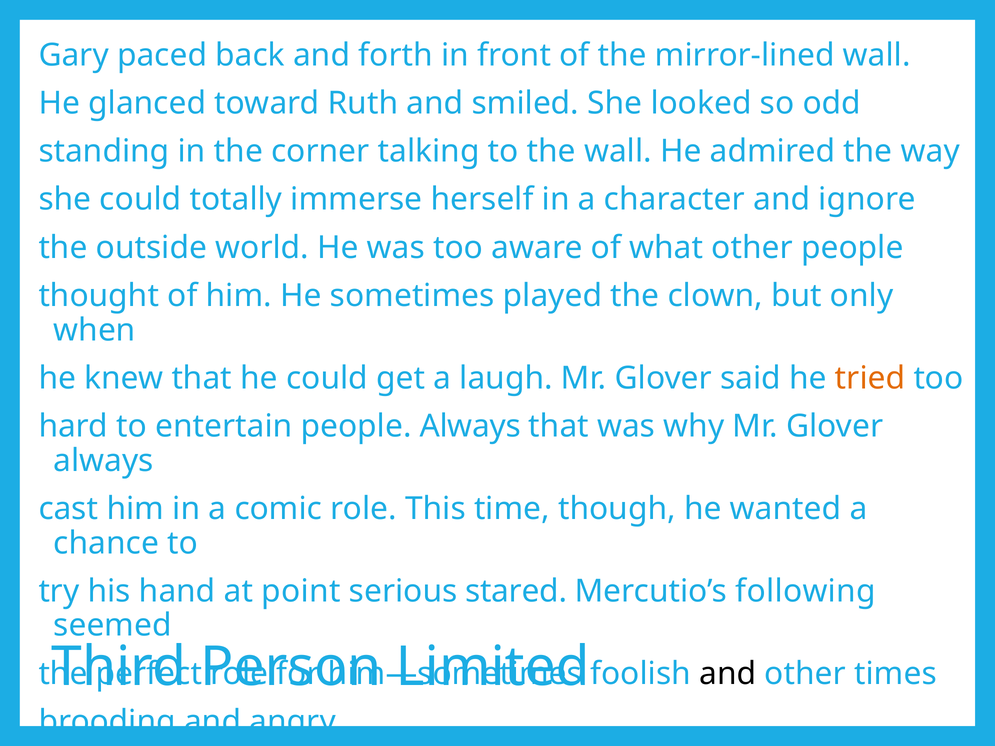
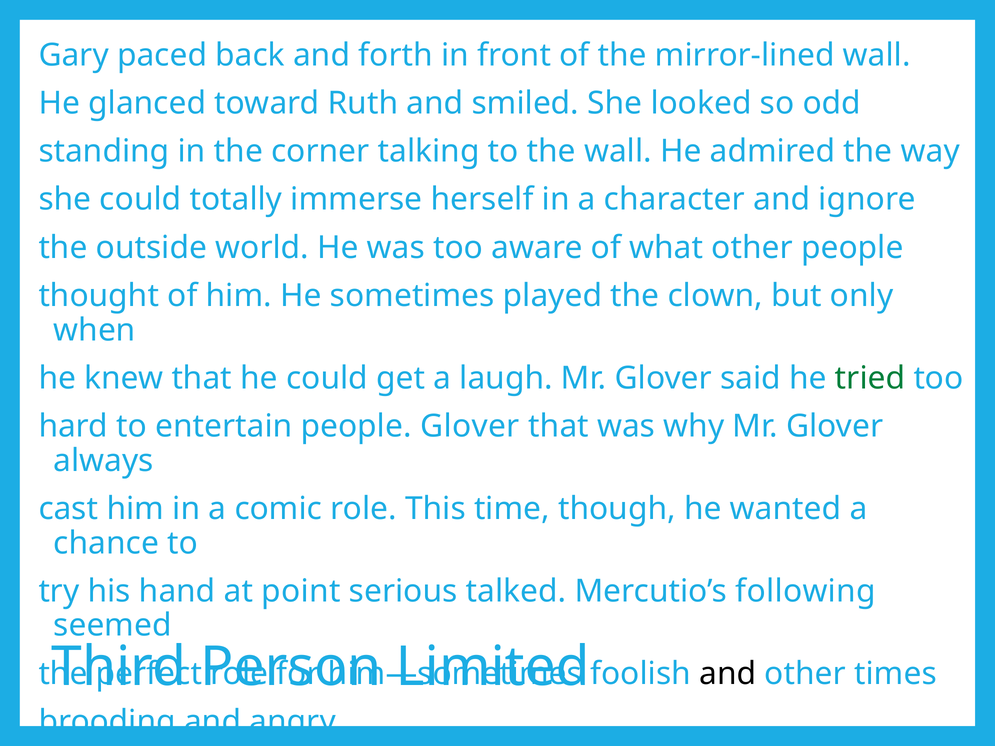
tried colour: orange -> green (870, 378)
people Always: Always -> Glover (470, 426)
stared: stared -> talked (516, 591)
